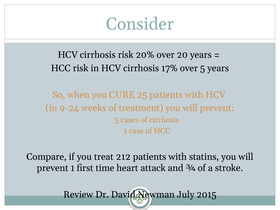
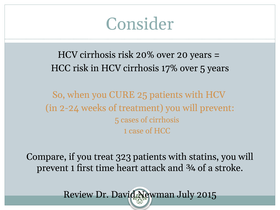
9-24: 9-24 -> 2-24 (69, 108)
212: 212 -> 323 (123, 157)
